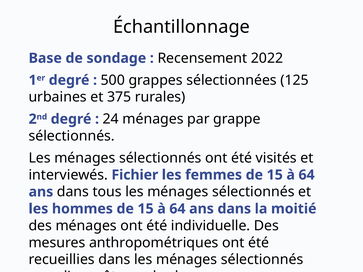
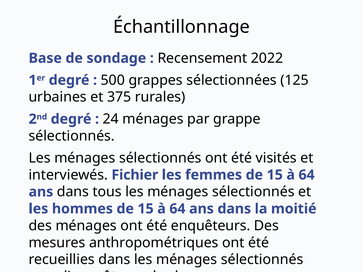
individuelle: individuelle -> enquêteurs (211, 226)
